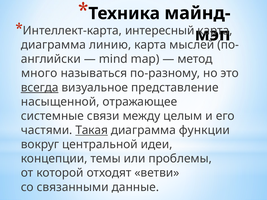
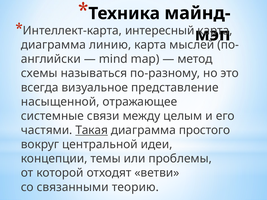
много: много -> схемы (39, 73)
всегда underline: present -> none (40, 88)
функции: функции -> простого (205, 130)
данные: данные -> теорию (135, 187)
